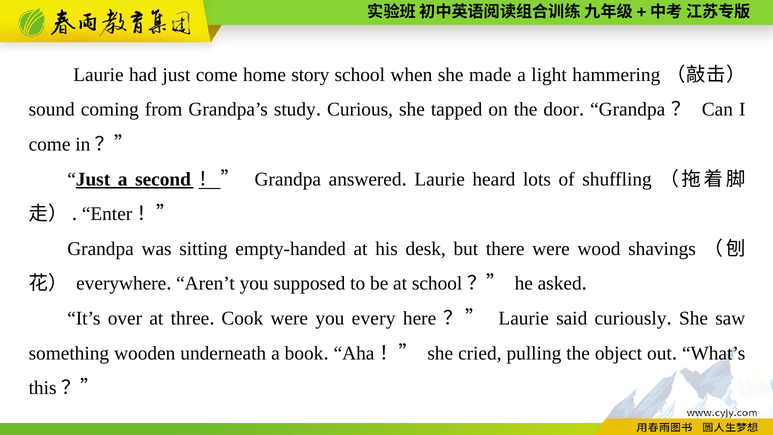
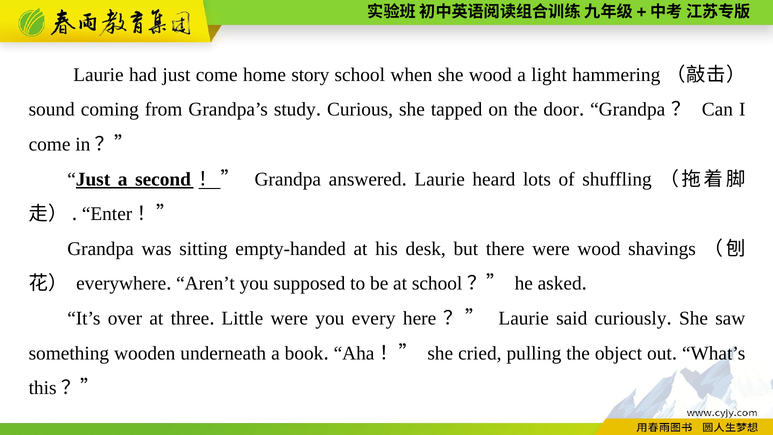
she made: made -> wood (490, 75)
Cook: Cook -> Little (242, 318)
